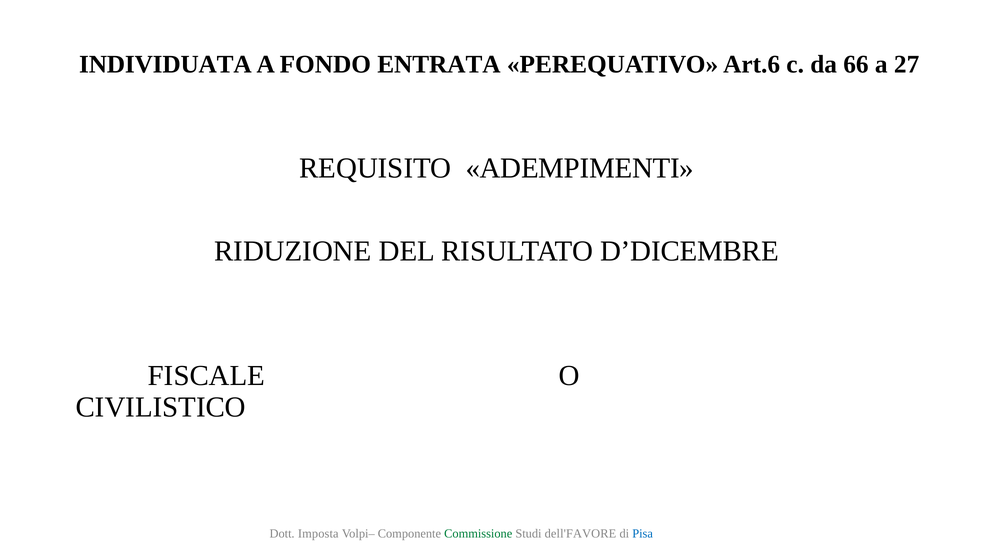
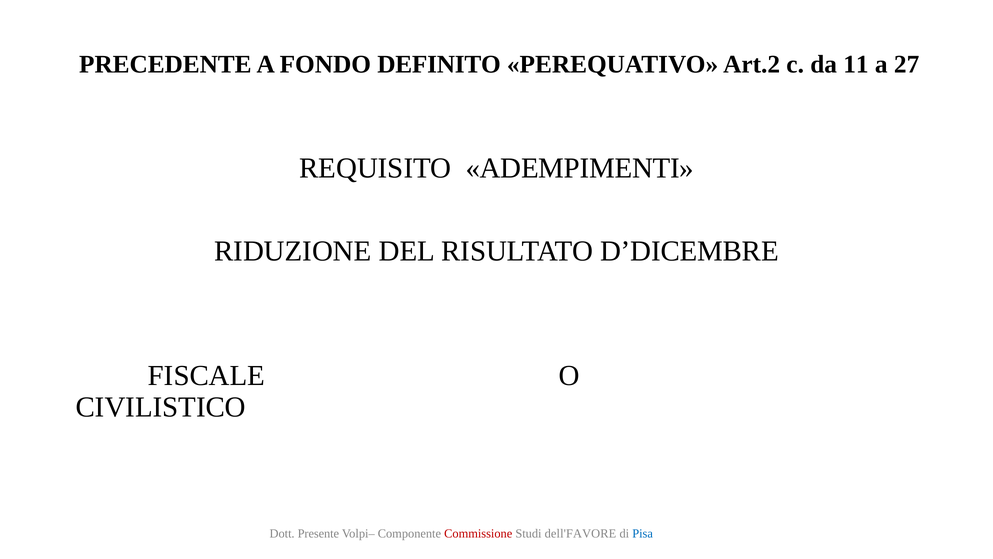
INDIVIDUATA: INDIVIDUATA -> PRECEDENTE (165, 64)
ENTRATA: ENTRATA -> DEFINITO (439, 64)
Art.6: Art.6 -> Art.2 (752, 64)
66: 66 -> 11 (856, 64)
Imposta: Imposta -> Presente (318, 533)
Commissione colour: green -> red (478, 533)
